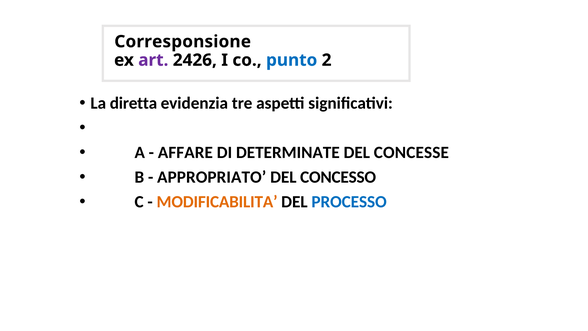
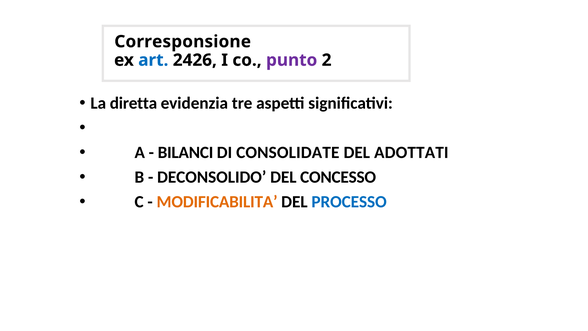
art colour: purple -> blue (153, 60)
punto colour: blue -> purple (292, 60)
AFFARE: AFFARE -> BILANCI (186, 152)
DETERMINATE: DETERMINATE -> CONSOLIDATE (288, 152)
CONCESSE: CONCESSE -> ADOTTATI (411, 152)
APPROPRIATO: APPROPRIATO -> DECONSOLIDO (212, 177)
